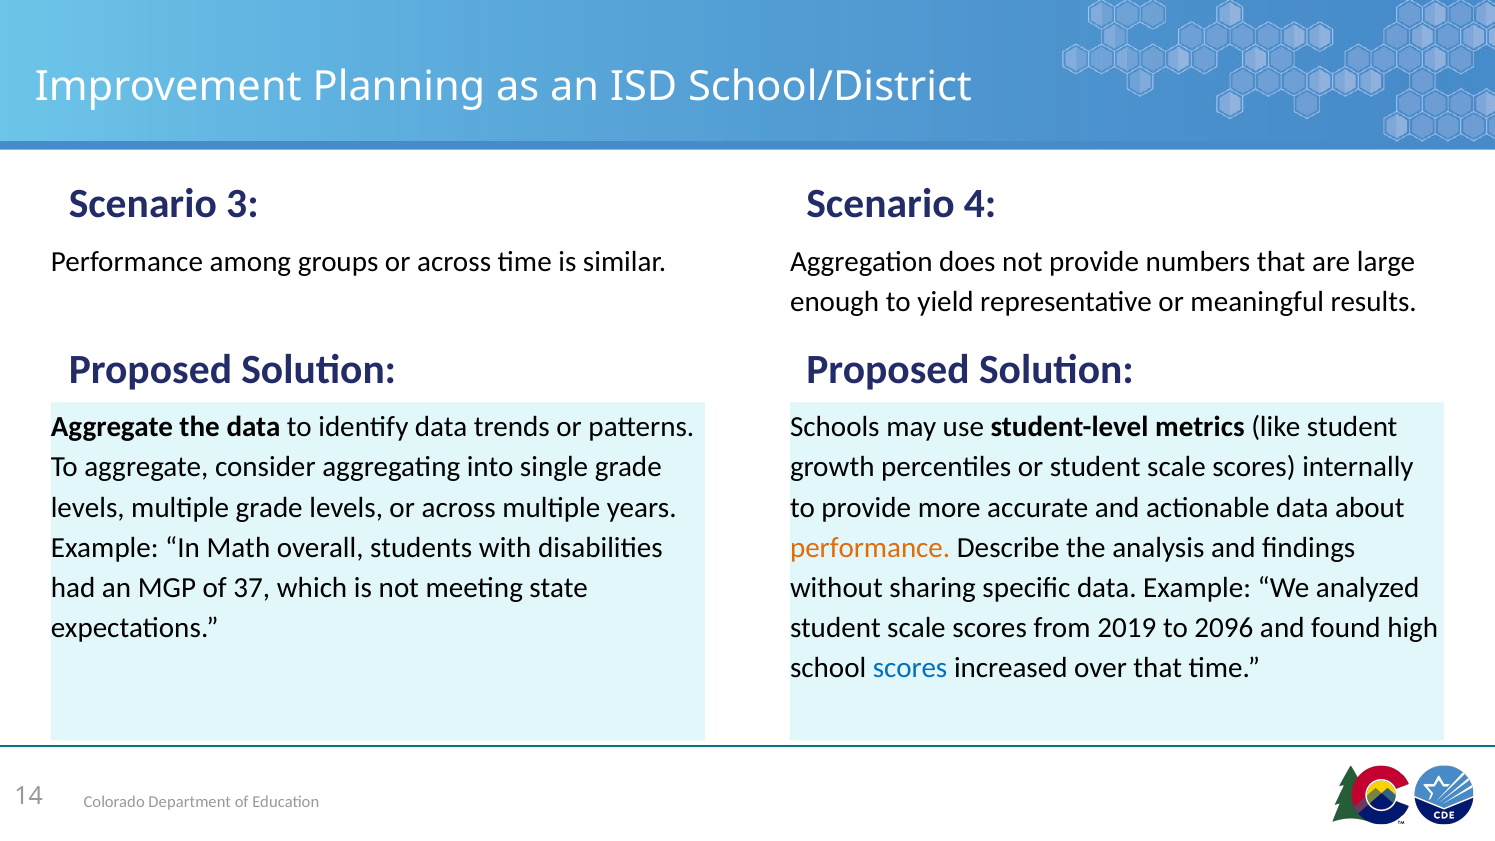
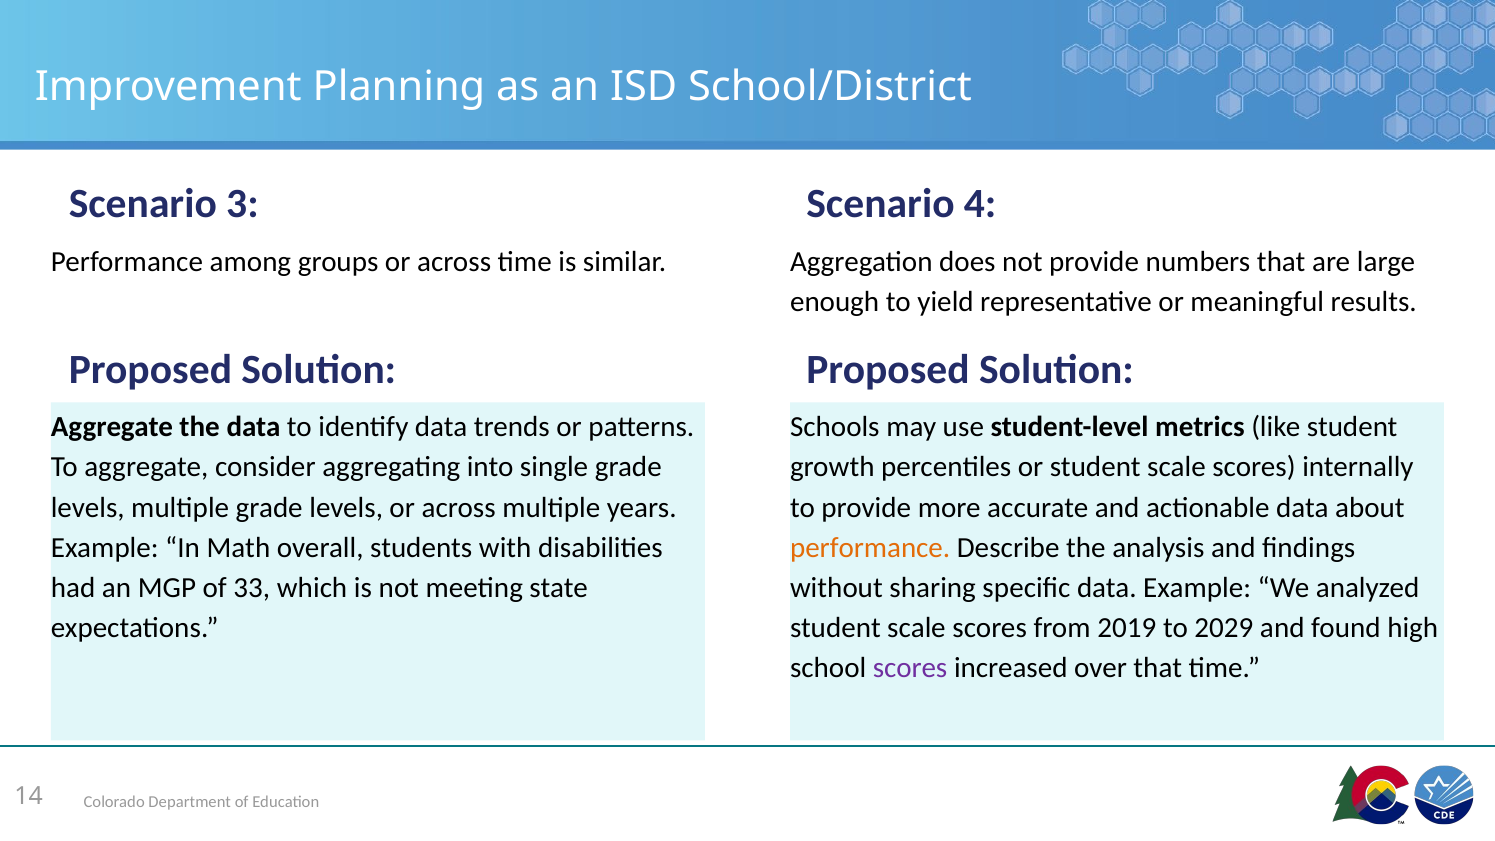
37: 37 -> 33 (252, 588)
2096: 2096 -> 2029 (1224, 628)
scores colour: blue -> purple (910, 668)
